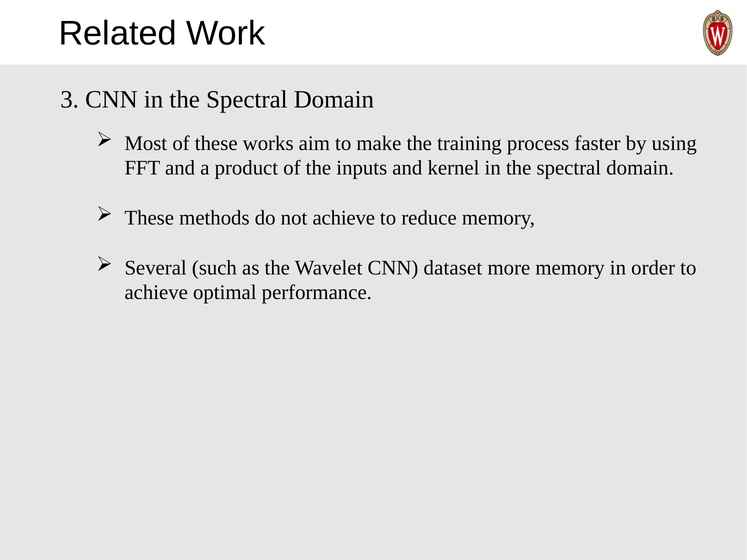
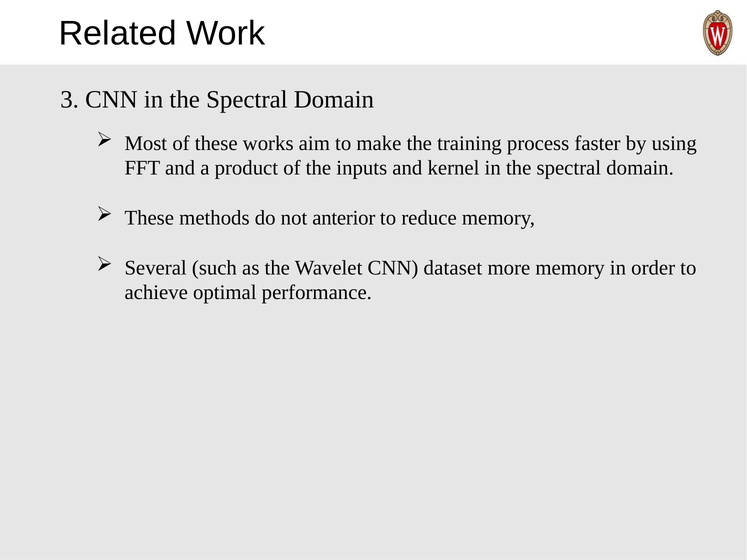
not achieve: achieve -> anterior (344, 218)
